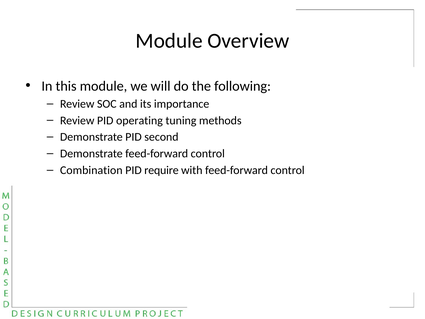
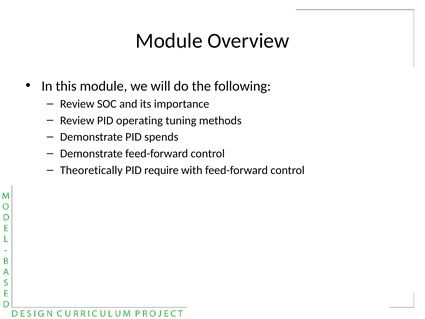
second: second -> spends (161, 137)
Combination: Combination -> Theoretically (91, 170)
